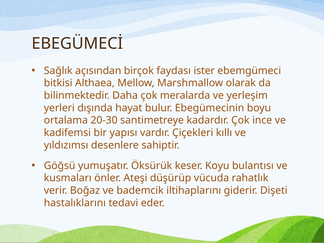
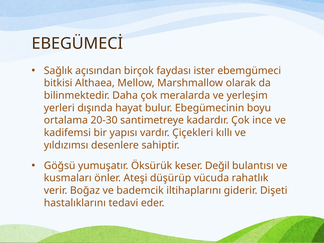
Koyu: Koyu -> Değil (217, 166)
